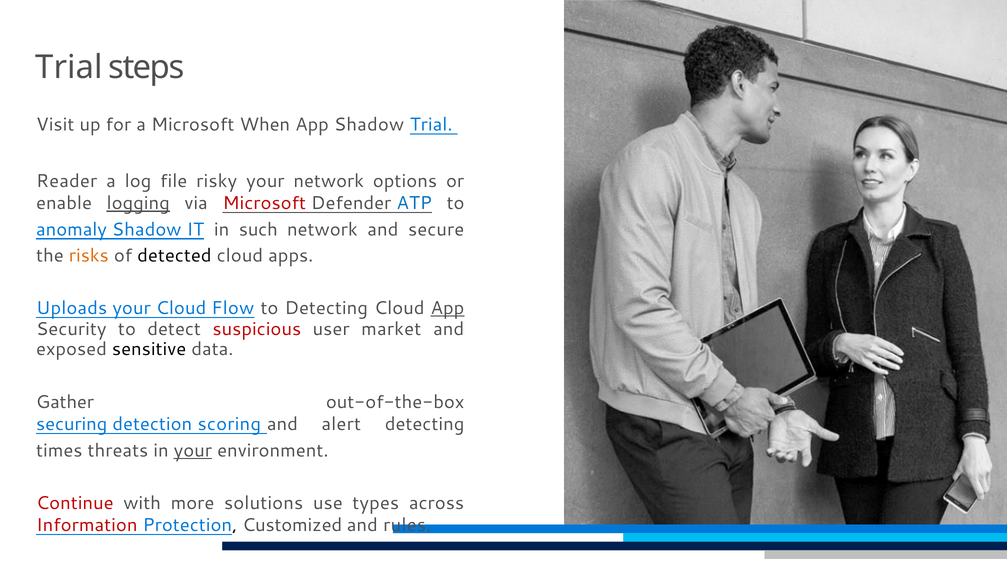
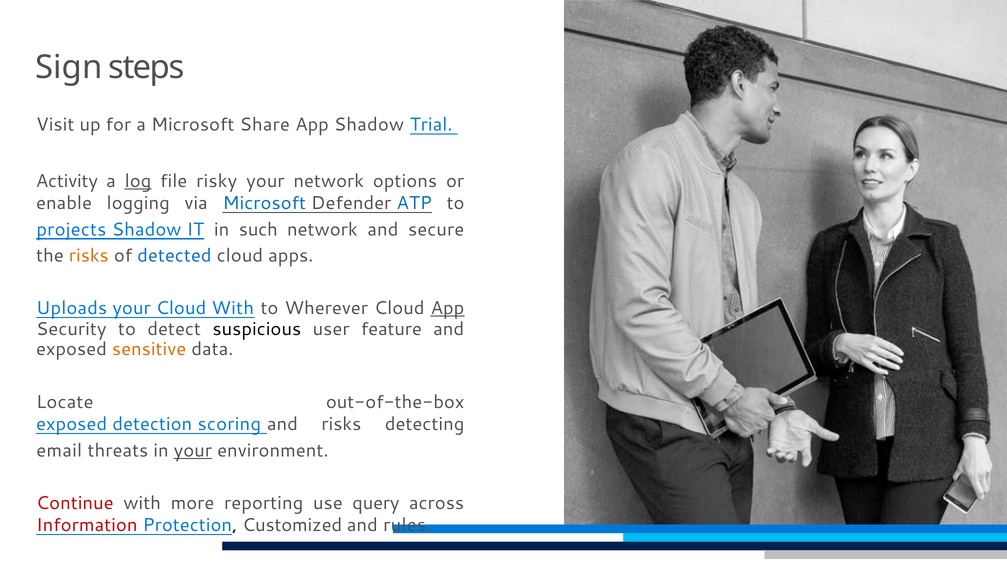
Trial: Trial -> Sign (69, 67)
When: When -> Share (265, 124)
Reader: Reader -> Activity (67, 181)
log underline: none -> present (138, 181)
logging underline: present -> none (138, 203)
Microsoft colour: red -> blue (264, 203)
anomaly: anomaly -> projects (71, 229)
detected colour: black -> blue (174, 255)
Cloud Flow: Flow -> With (233, 308)
to Detecting: Detecting -> Wherever (326, 308)
suspicious colour: red -> black (257, 329)
market: market -> feature (391, 329)
sensitive colour: black -> orange (149, 349)
Gather: Gather -> Locate (65, 402)
securing: securing -> exposed (72, 424)
and alert: alert -> risks (341, 424)
times: times -> email (59, 450)
solutions: solutions -> reporting (264, 503)
types: types -> query (376, 503)
